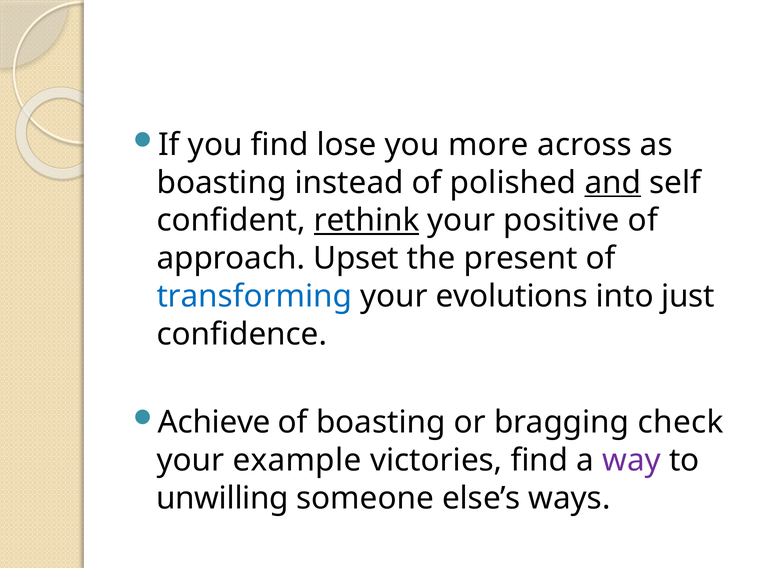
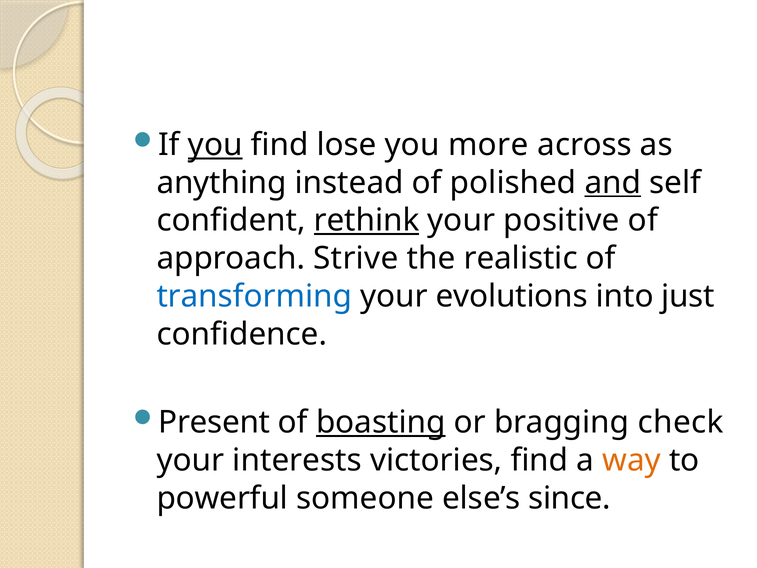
you underline: none -> present (215, 145)
boasting: boasting -> anything (222, 183)
Upset: Upset -> Strive (356, 258)
present: present -> realistic (521, 258)
Achieve: Achieve -> Present (214, 422)
boasting underline: none -> present (381, 422)
example: example -> interests (297, 460)
way colour: purple -> orange (632, 460)
unwilling: unwilling -> powerful (222, 498)
ways: ways -> since (570, 498)
